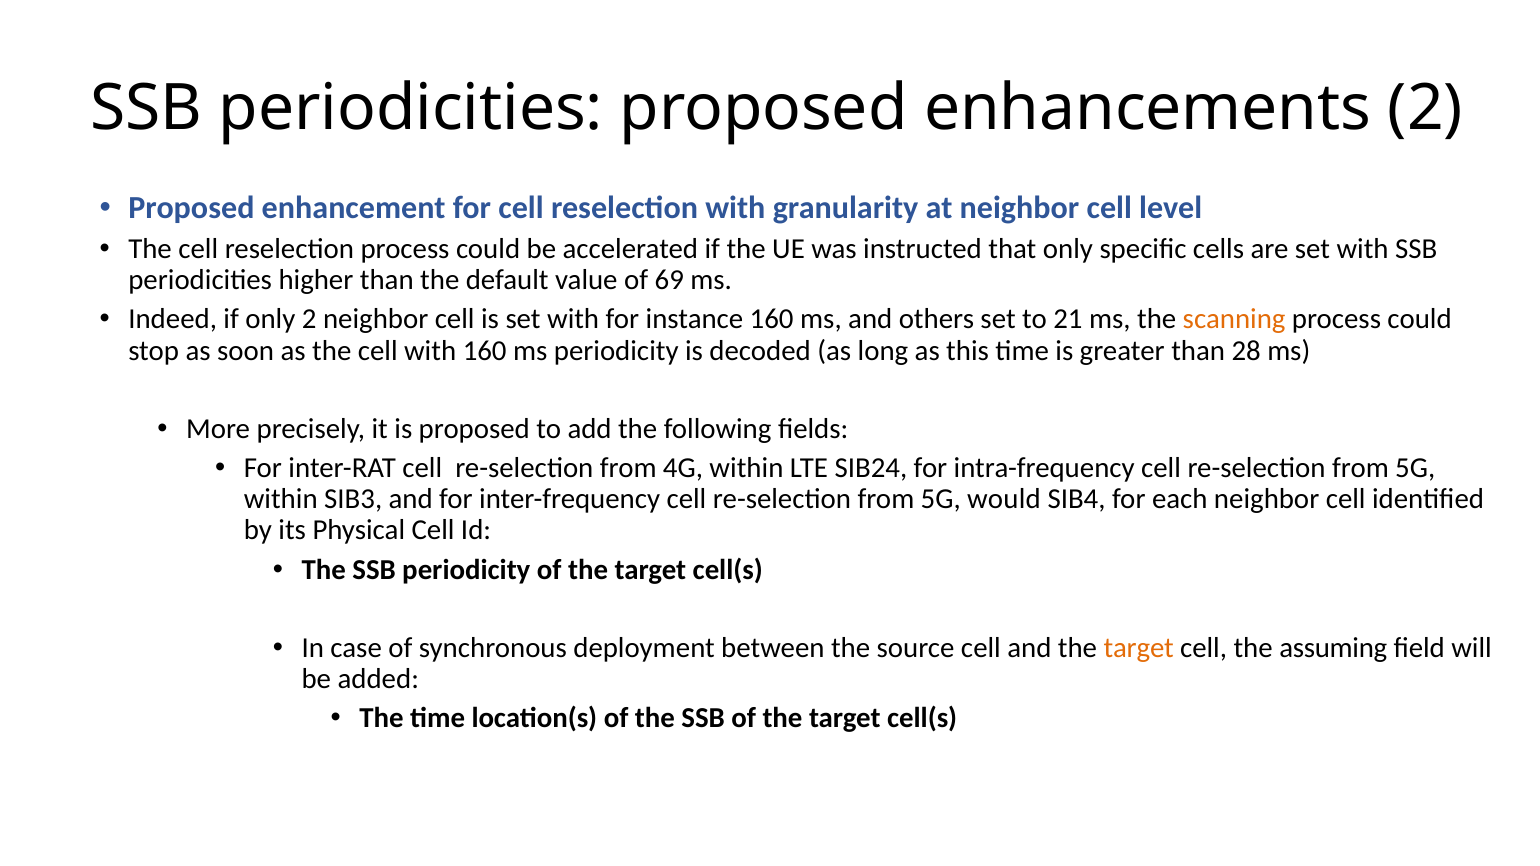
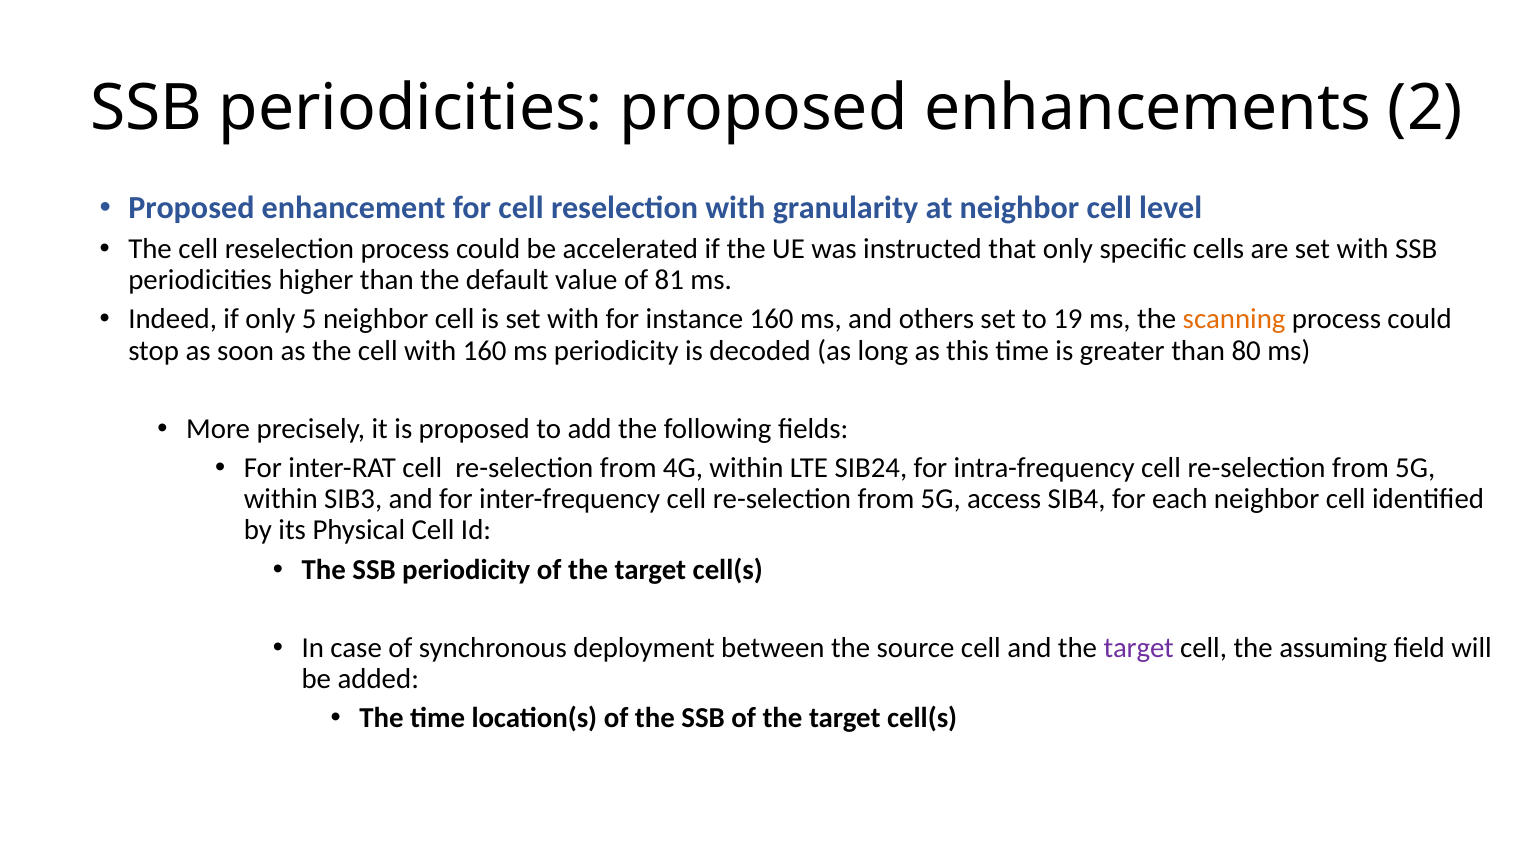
69: 69 -> 81 (669, 280)
only 2: 2 -> 5 (309, 319)
21: 21 -> 19 (1068, 319)
28: 28 -> 80 (1246, 351)
would: would -> access (1004, 499)
target colour: orange -> purple (1139, 648)
